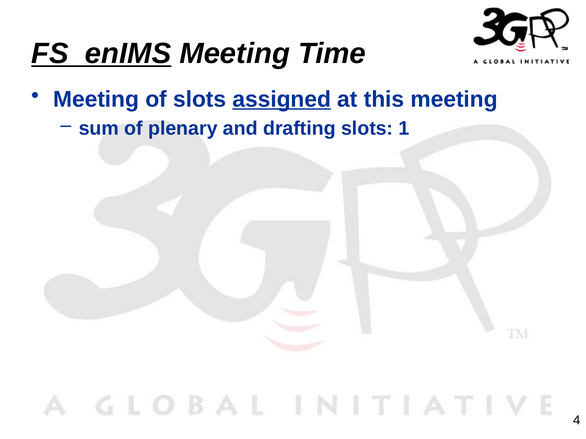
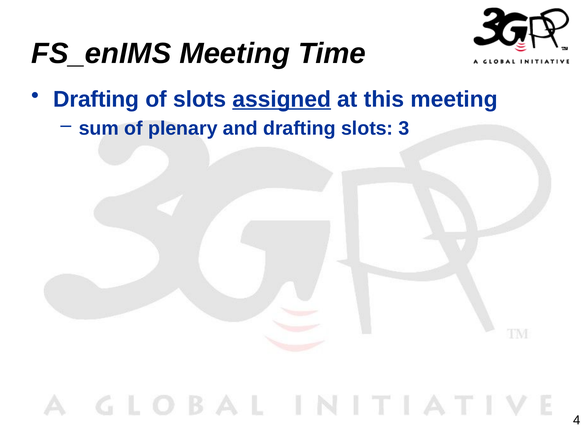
FS_enIMS underline: present -> none (101, 54)
Meeting: Meeting -> Drafting (96, 99)
1: 1 -> 3 (404, 128)
